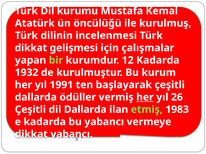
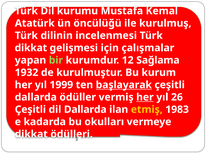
12 Kadarda: Kadarda -> Sağlama (158, 60)
1991: 1991 -> 1999 (61, 85)
başlayarak underline: none -> present (124, 85)
etmiş colour: light green -> yellow (147, 110)
bu yabancı: yabancı -> okulları (104, 122)
dikkat yabancı: yabancı -> ödülleri (72, 135)
